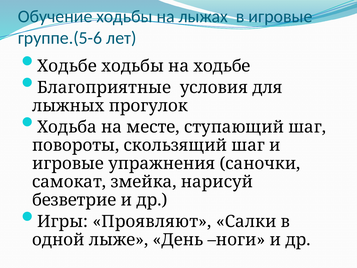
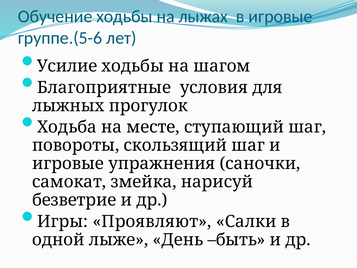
Ходьбе: Ходьбе -> Усилие (67, 66)
на ходьбе: ходьбе -> шагом (222, 66)
ноги: ноги -> быть (236, 239)
